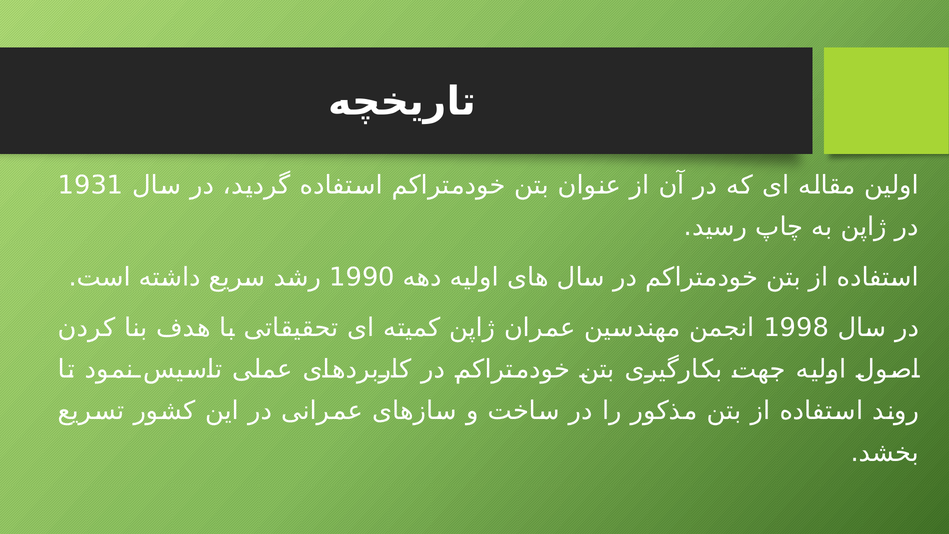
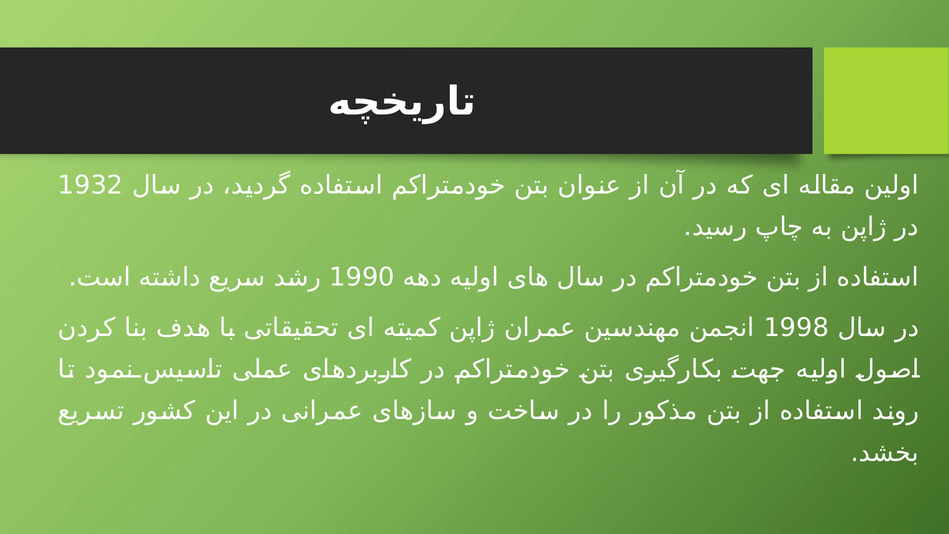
1931: 1931 -> 1932 (91, 185)
